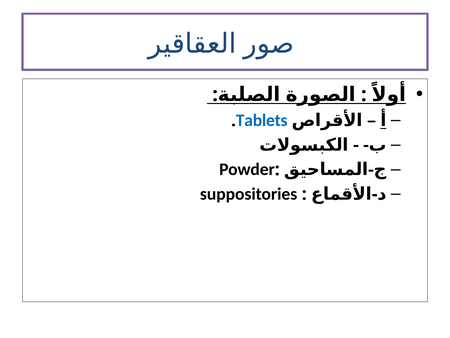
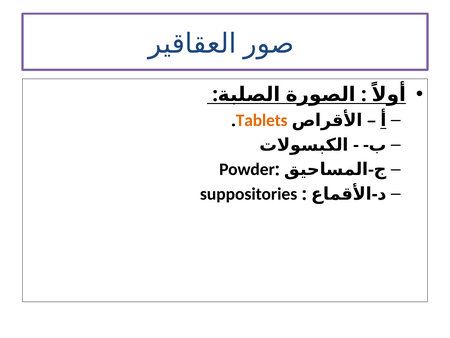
Tablets colour: blue -> orange (262, 120)
